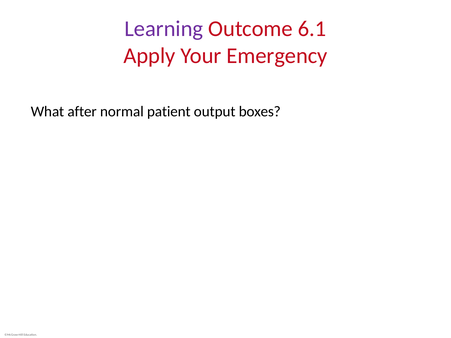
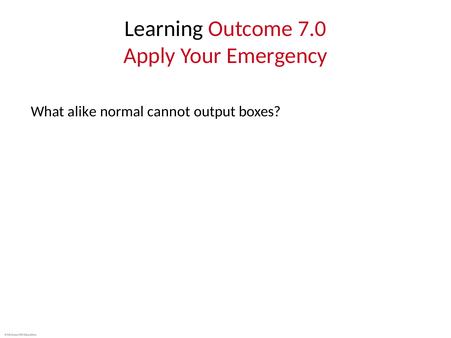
Learning colour: purple -> black (164, 29)
6.1: 6.1 -> 7.0 (312, 29)
after: after -> alike (82, 112)
patient: patient -> cannot (169, 112)
